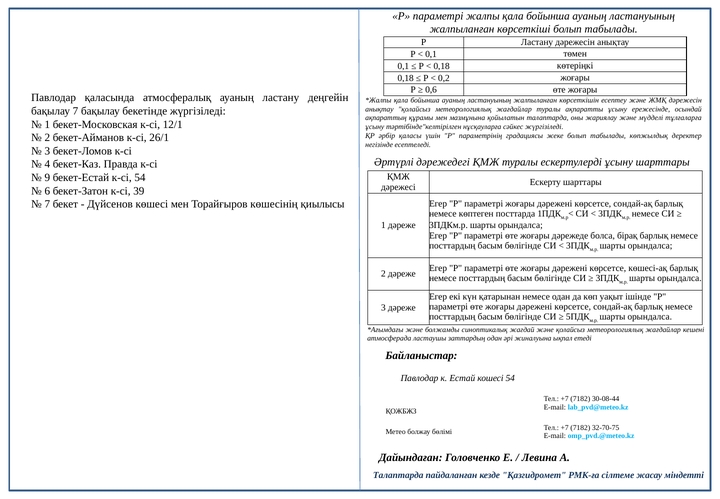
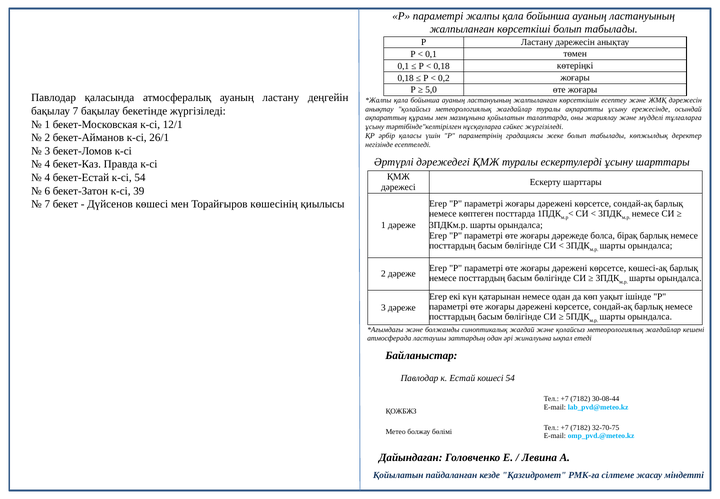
0,6: 0,6 -> 5,0 (431, 90)
9: 9 -> 4 (47, 177)
Талаптарда: Талаптарда -> Қойылатын (398, 475)
